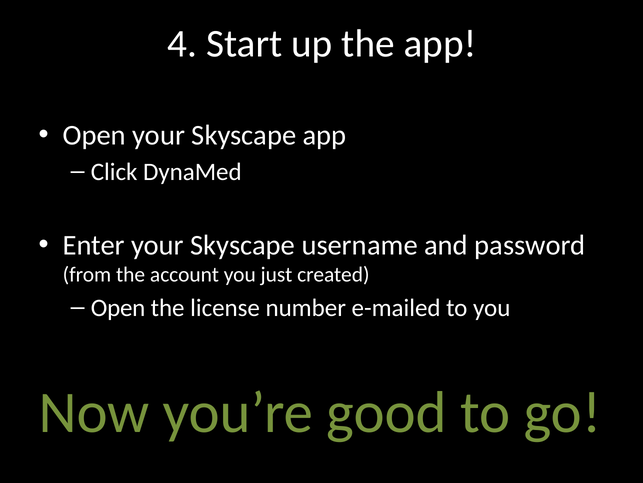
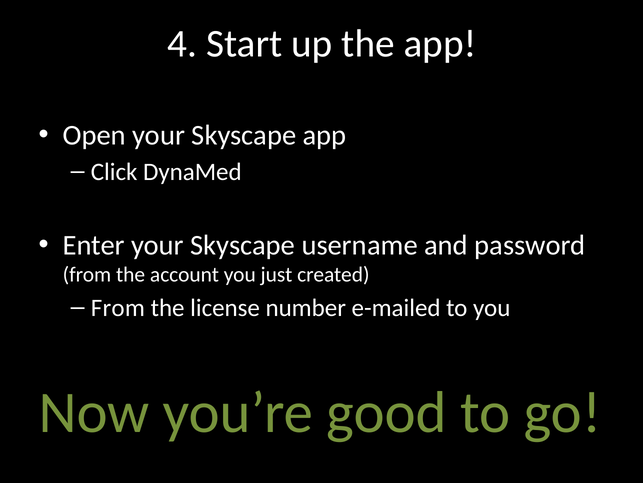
Open: Open -> From (118, 307)
